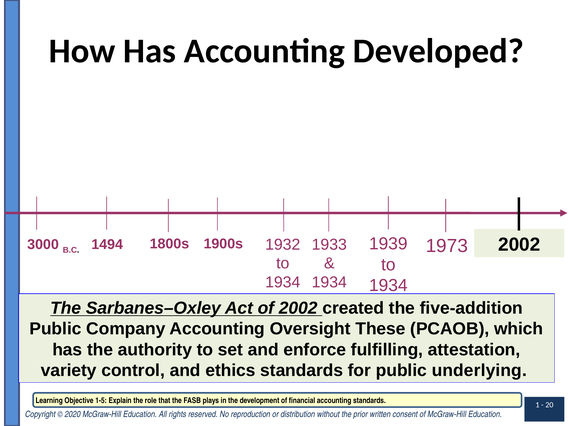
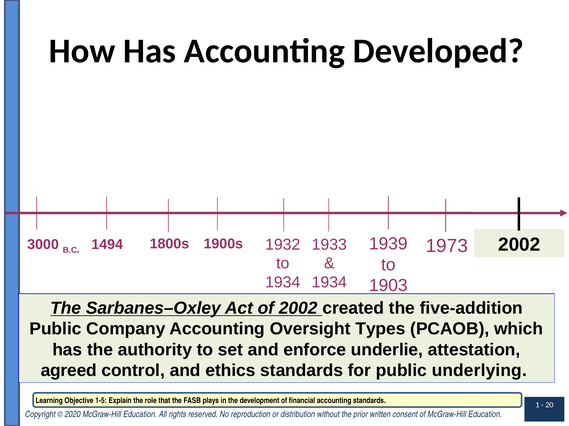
1934: 1934 -> 1903 (388, 286)
These: These -> Types (380, 329)
fulfilling: fulfilling -> underlie (387, 350)
variety: variety -> agreed (69, 371)
